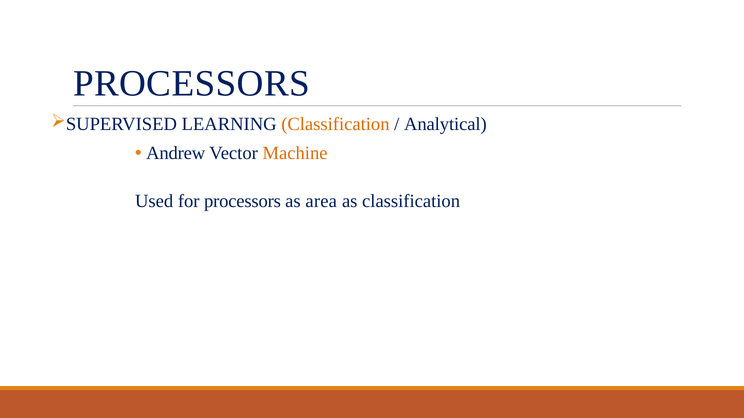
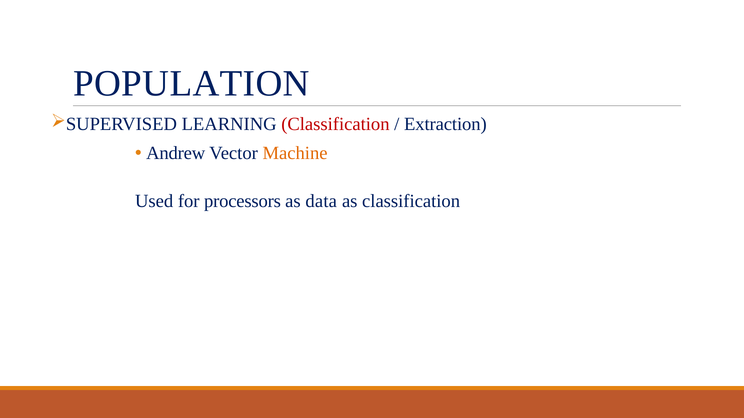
PROCESSORS: PROCESSORS -> POPULATION (191, 83)
Classification colour: orange -> red (335, 124)
Analytical: Analytical -> Extraction (445, 124)
area: area -> data (321, 201)
